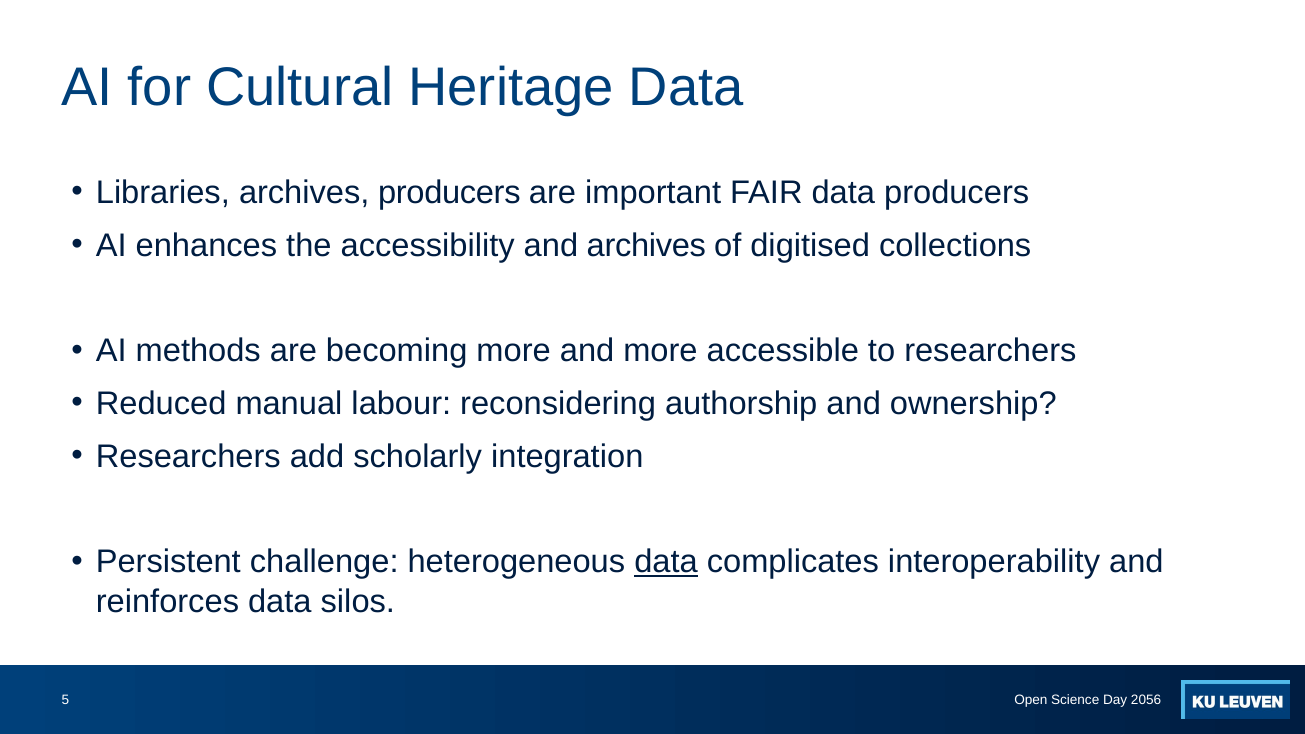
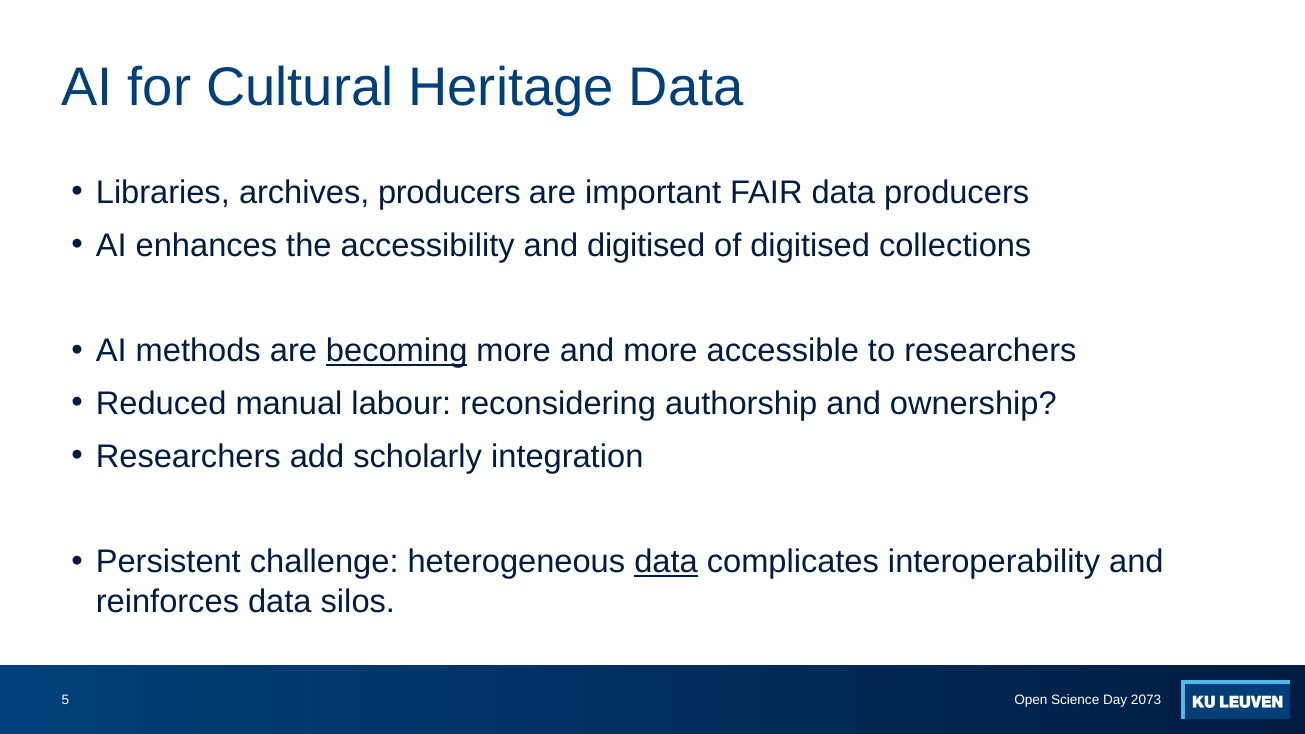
and archives: archives -> digitised (646, 246)
becoming underline: none -> present (397, 351)
2056: 2056 -> 2073 (1146, 700)
